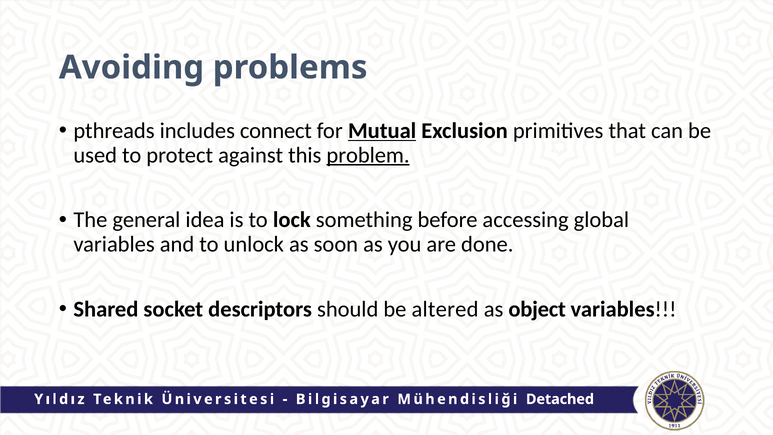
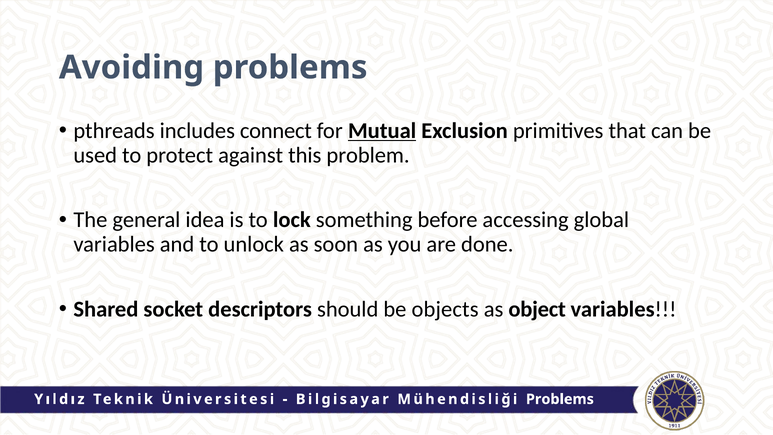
problem underline: present -> none (368, 155)
altered: altered -> objects (445, 309)
Mühendisliği Detached: Detached -> Problems (560, 399)
